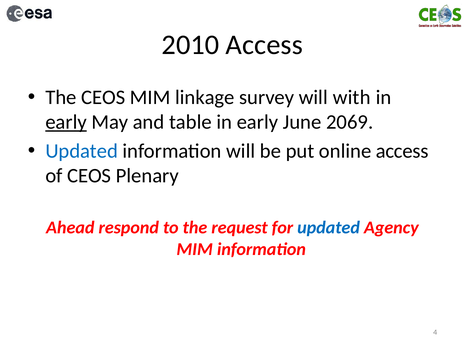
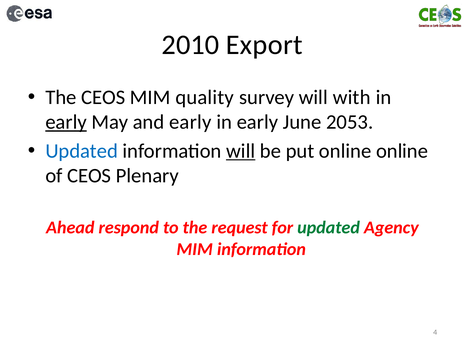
2010 Access: Access -> Export (264, 45)
linkage: linkage -> quality (205, 98)
and table: table -> early (190, 122)
2069: 2069 -> 2053 (350, 122)
will underline: none -> present (241, 151)
online access: access -> online (402, 151)
updated colour: blue -> green (329, 228)
